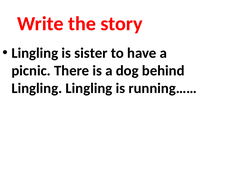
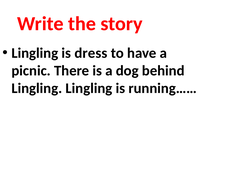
sister: sister -> dress (91, 53)
